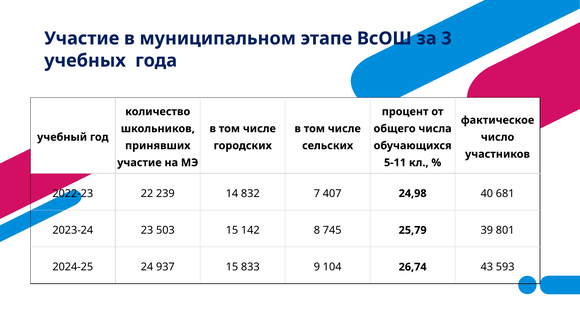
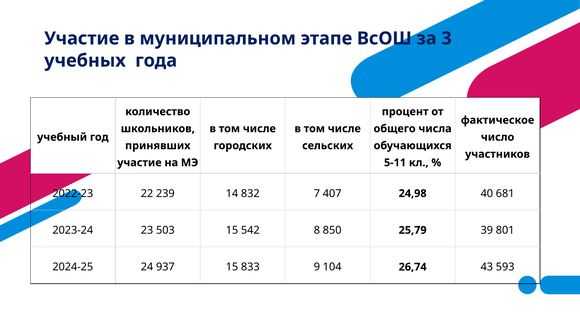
142: 142 -> 542 (250, 230)
745: 745 -> 850 (332, 230)
